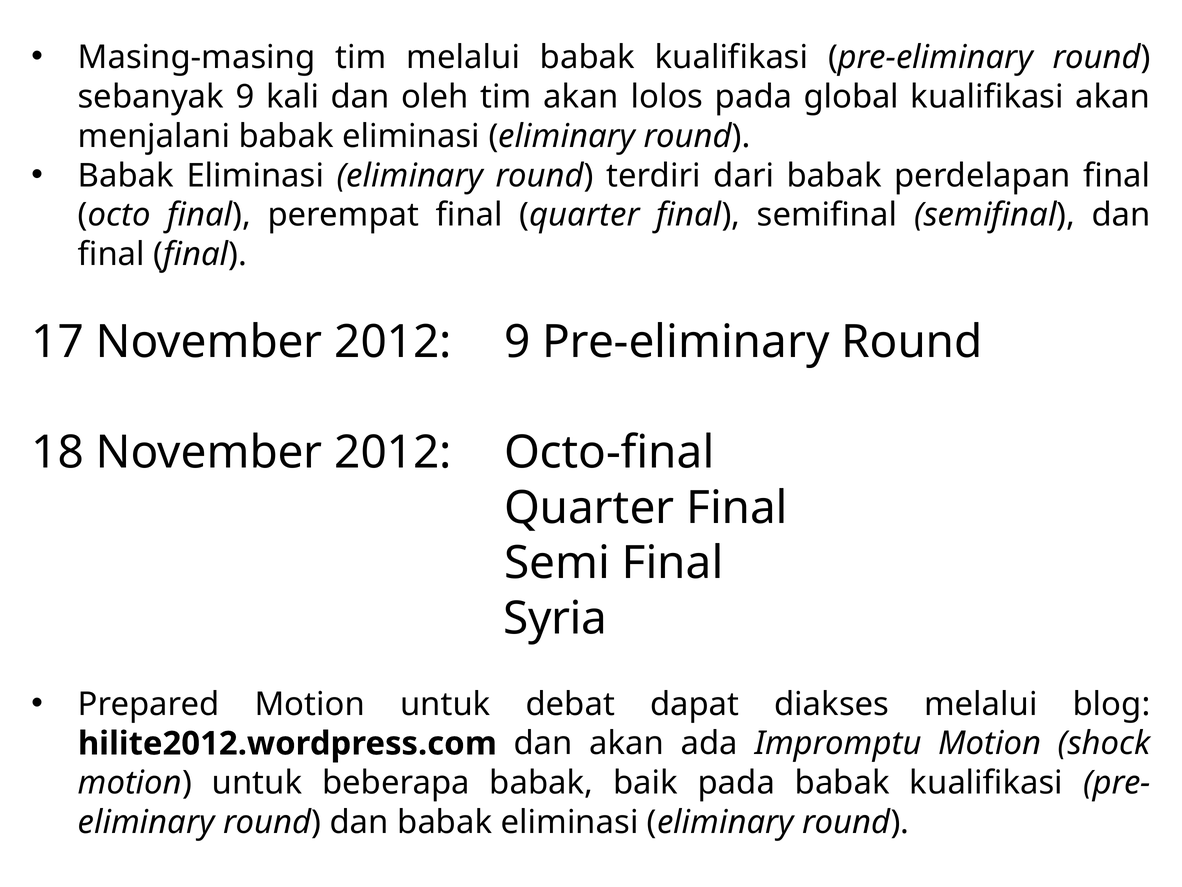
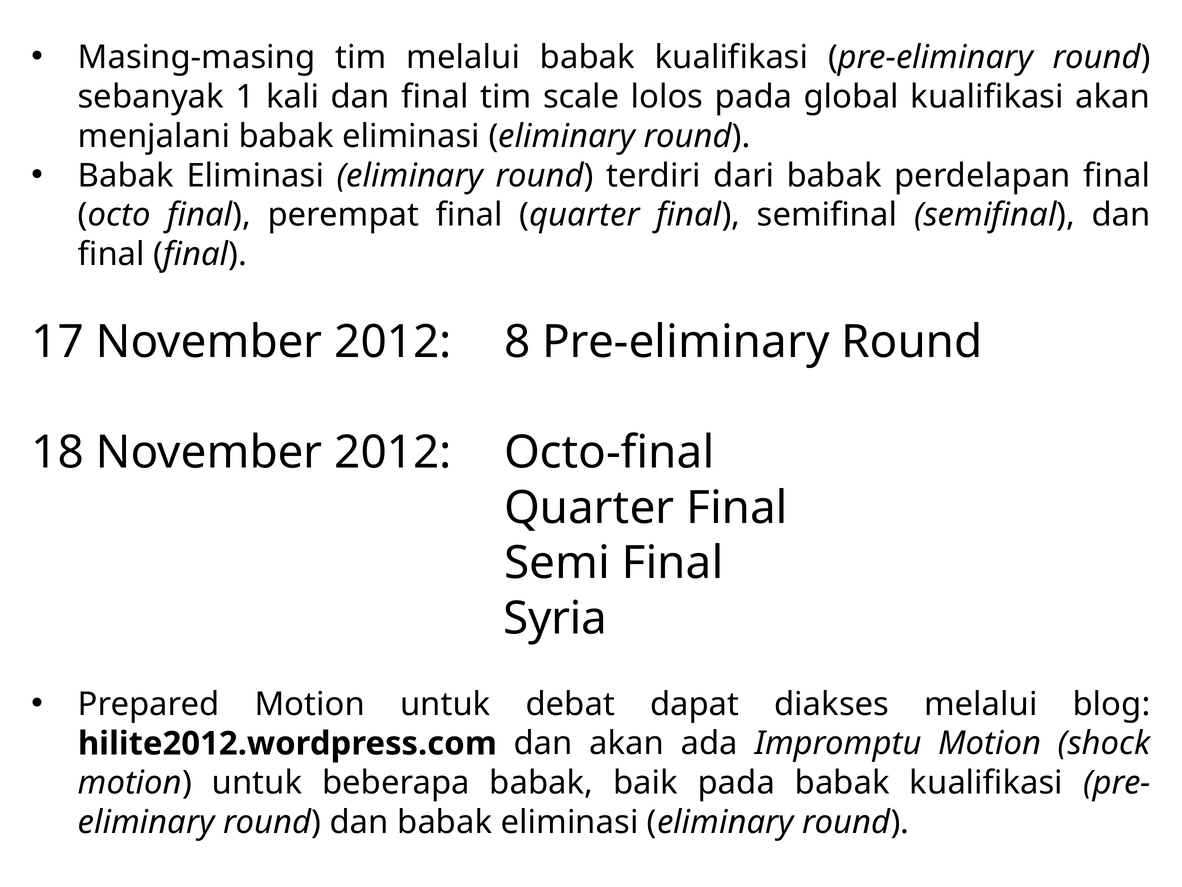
sebanyak 9: 9 -> 1 (245, 97)
kali dan oleh: oleh -> final (435, 97)
tim akan: akan -> scale (581, 97)
2012 9: 9 -> 8 (517, 342)
